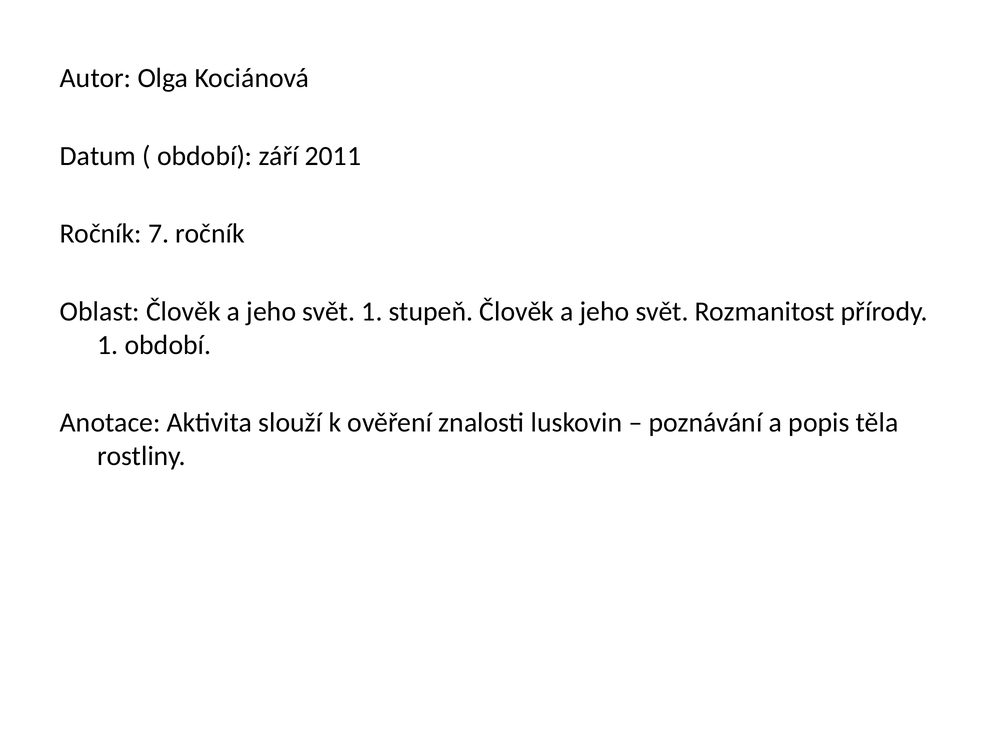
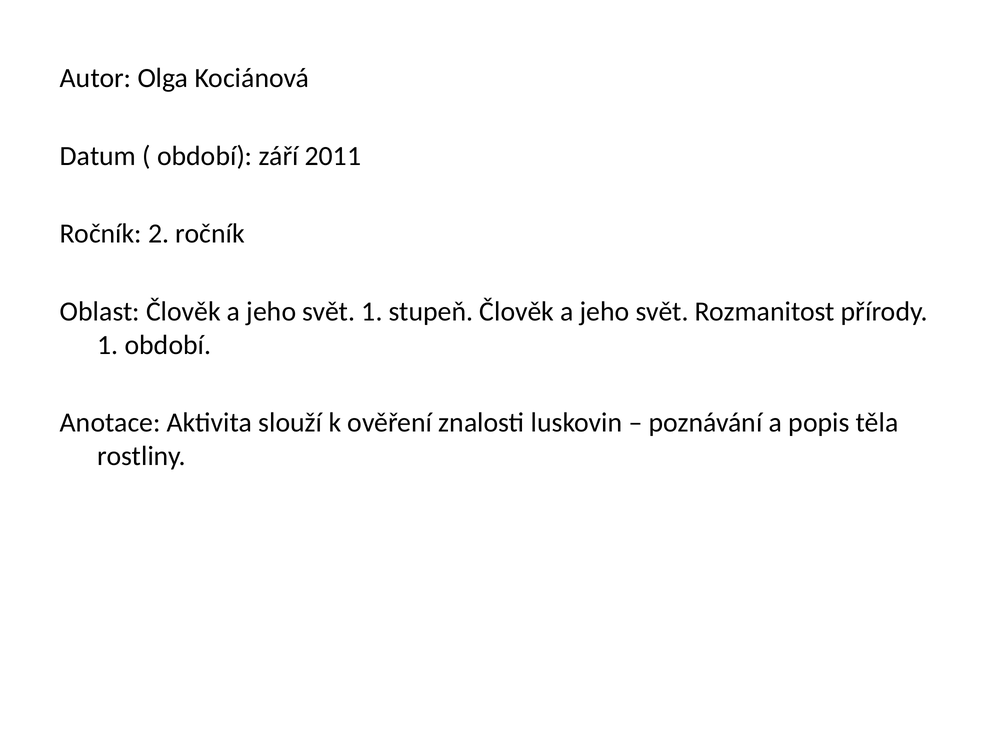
7: 7 -> 2 (159, 234)
